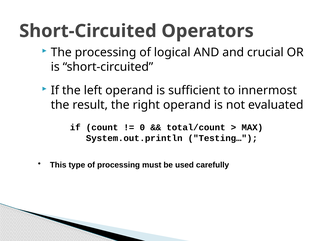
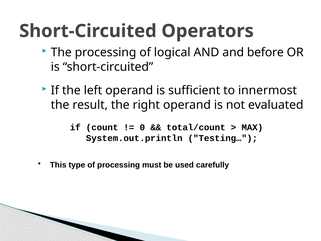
crucial: crucial -> before (265, 52)
